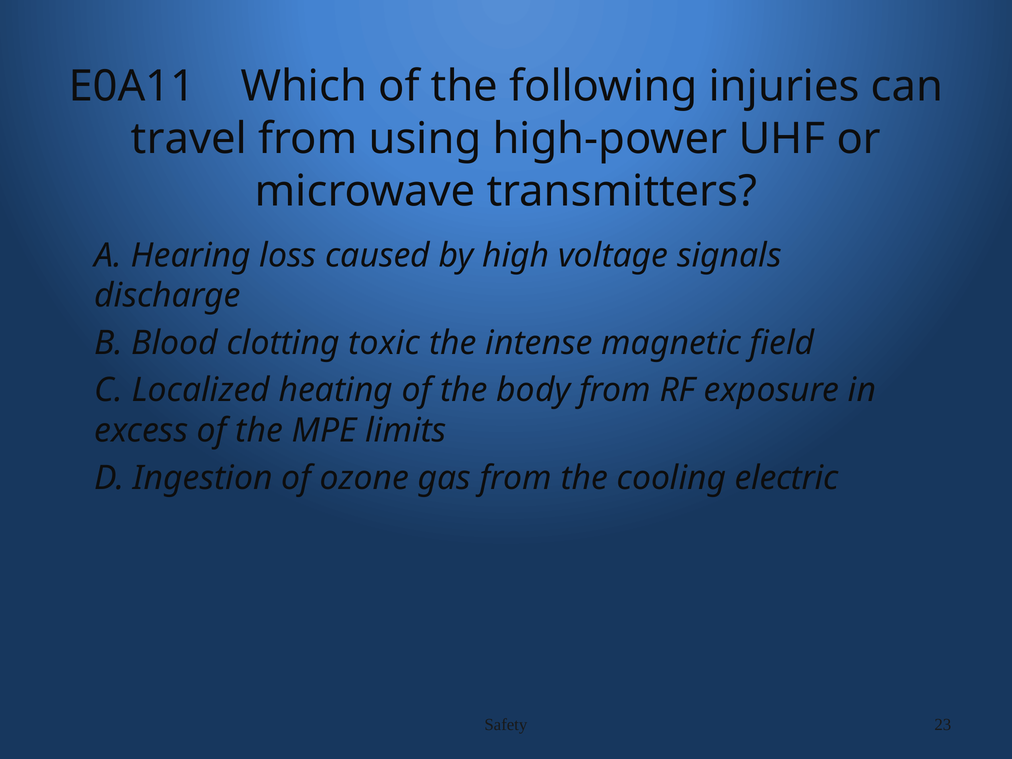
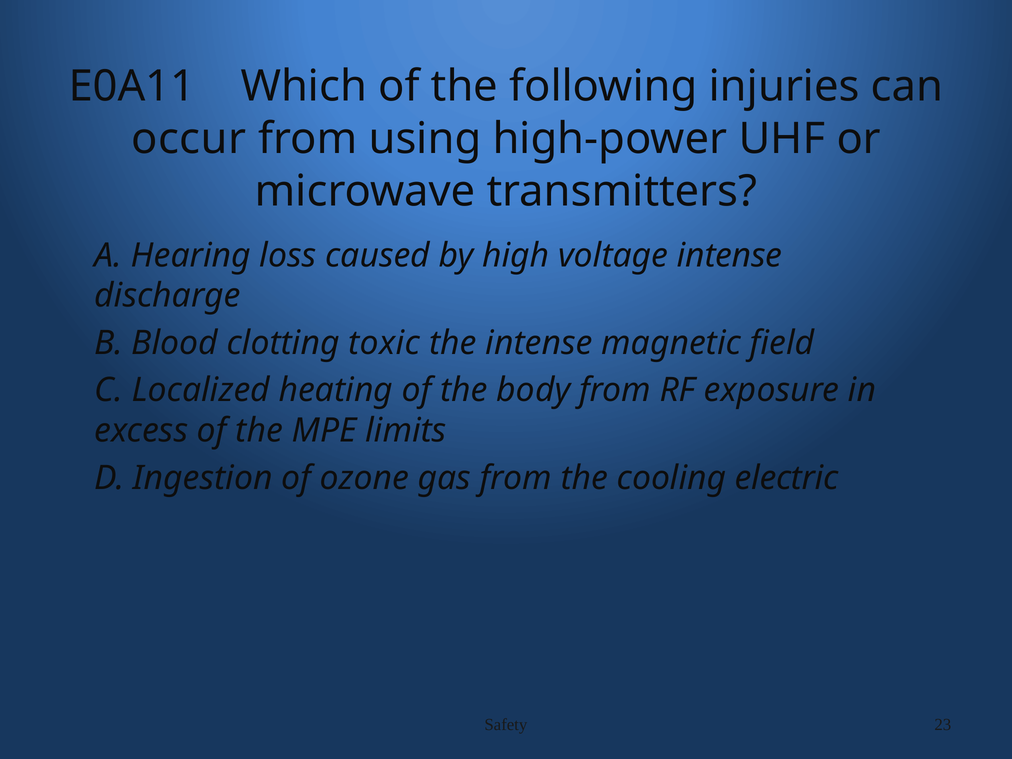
travel: travel -> occur (189, 139)
voltage signals: signals -> intense (730, 255)
